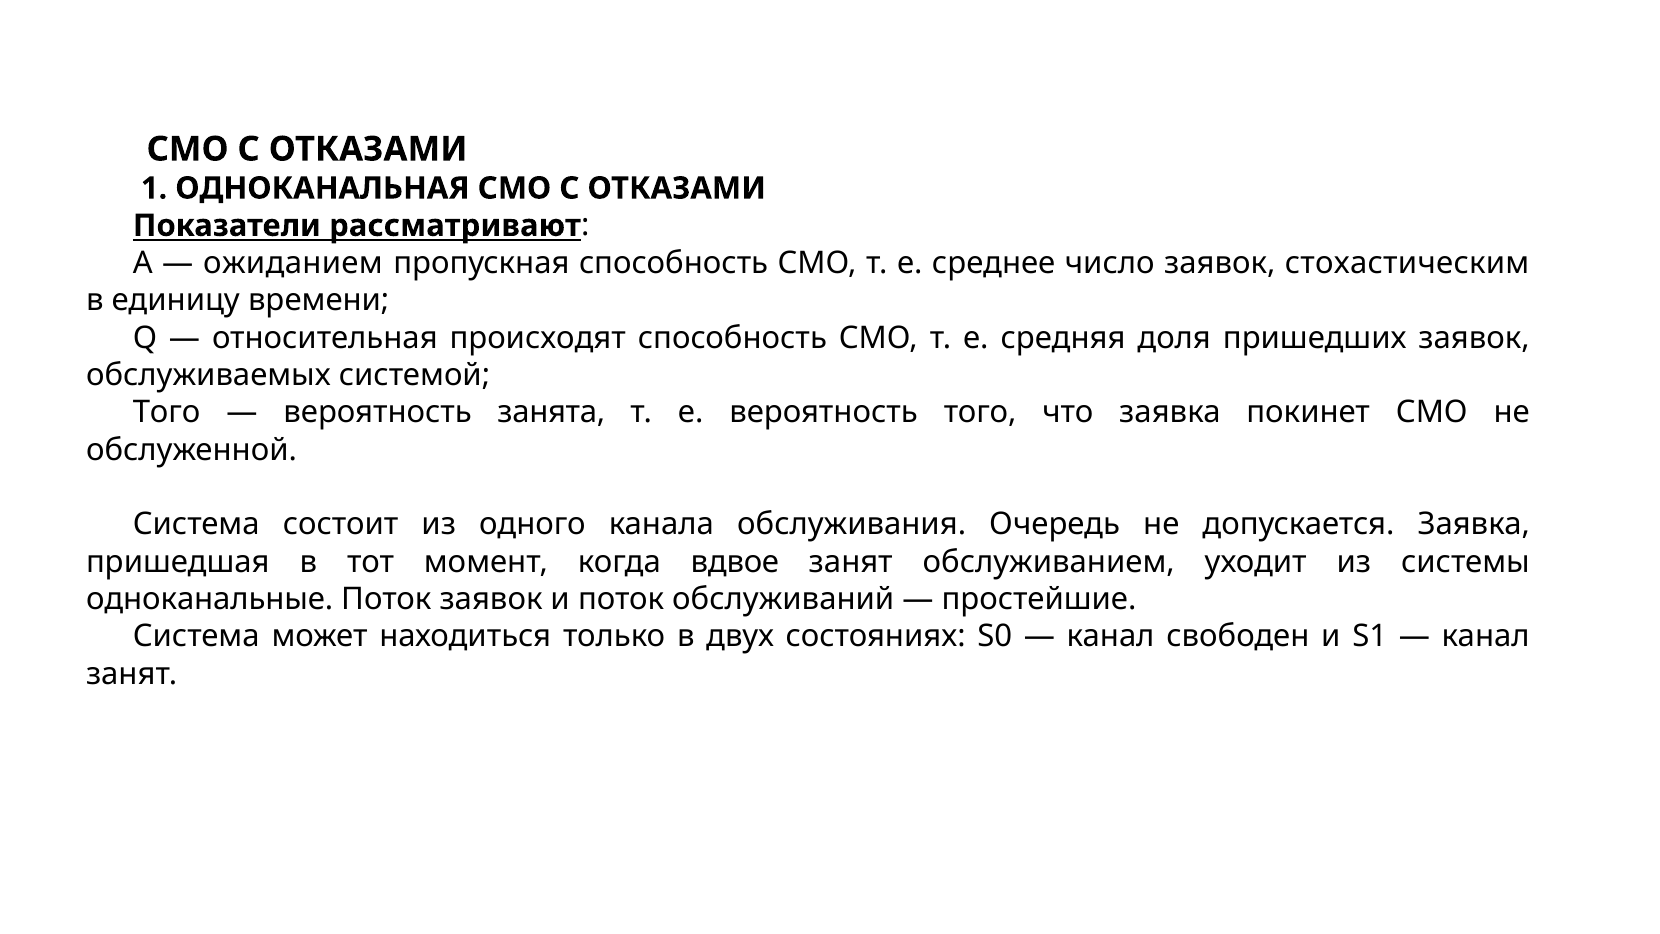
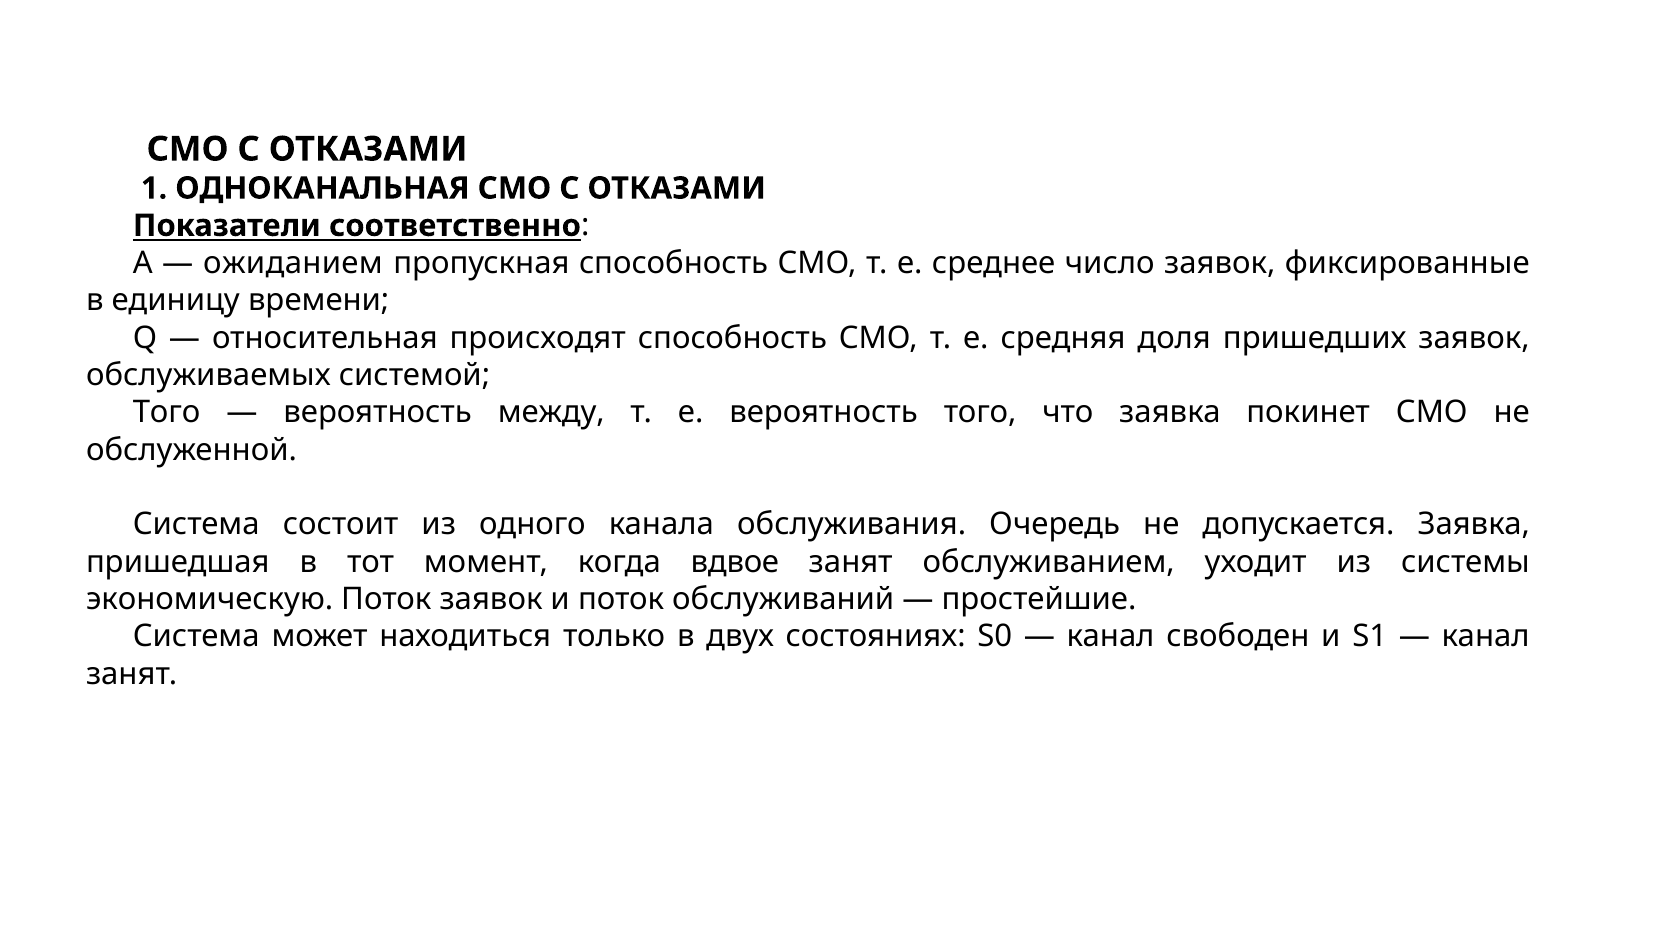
рассматривают: рассматривают -> соответственно (455, 226)
стохастическим: стохастическим -> фиксированные (1407, 263)
занята: занята -> между (551, 412)
одноканальные: одноканальные -> экономическую (210, 599)
